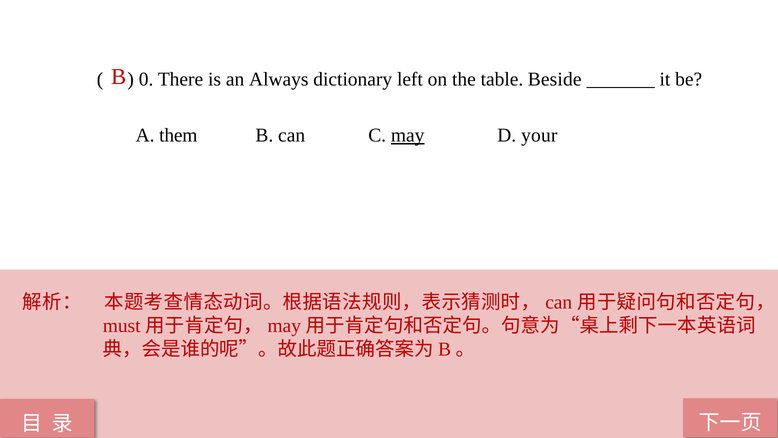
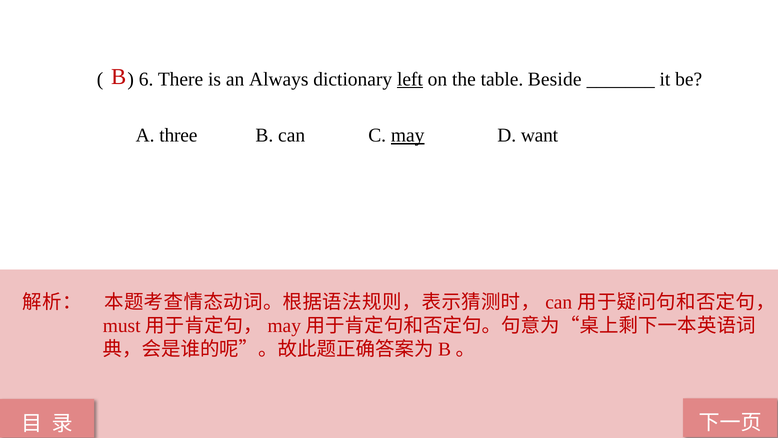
0: 0 -> 6 (146, 79)
left underline: none -> present (410, 79)
them: them -> three (178, 135)
your: your -> want (539, 135)
